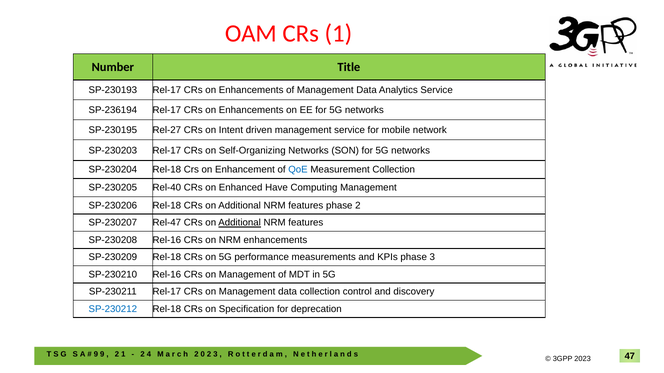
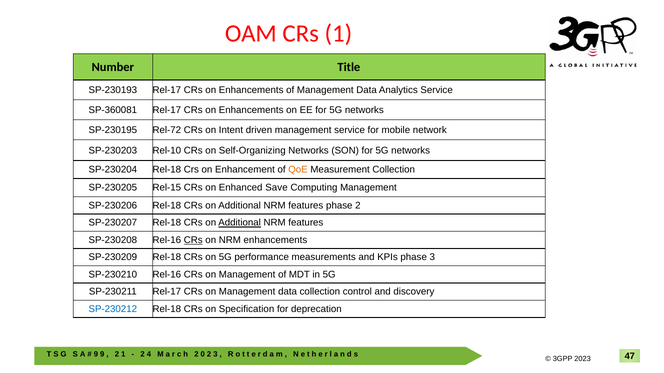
SP-236194: SP-236194 -> SP-360081 (113, 110)
Rel-27: Rel-27 -> Rel-72 (167, 130)
SP-230203 Rel-17: Rel-17 -> Rel-10 (167, 151)
QoE colour: blue -> orange (298, 170)
Rel-40: Rel-40 -> Rel-15 (167, 188)
Have: Have -> Save (276, 188)
SP-230207 Rel-47: Rel-47 -> Rel-18 (167, 223)
CRs underline: none -> present (193, 240)
